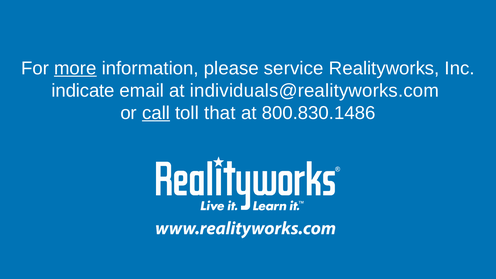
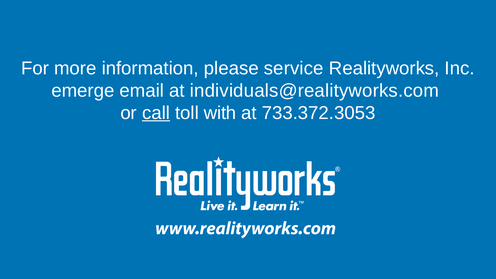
more underline: present -> none (75, 68)
indicate: indicate -> emerge (83, 91)
that: that -> with (220, 113)
800.830.1486: 800.830.1486 -> 733.372.3053 (319, 113)
